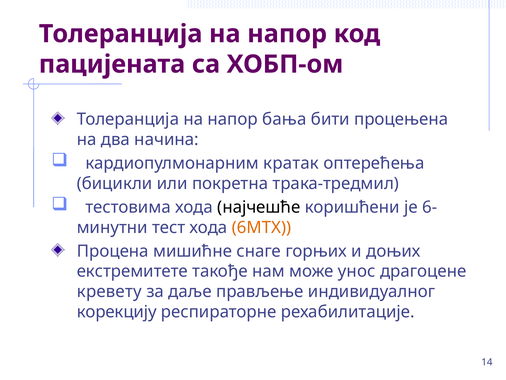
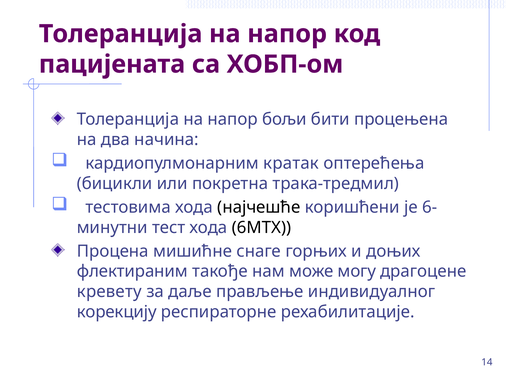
бања: бања -> бољи (284, 119)
6МТХ colour: orange -> black (261, 227)
екстремитете: екстремитете -> флектираним (132, 271)
унос: унос -> могу (357, 271)
